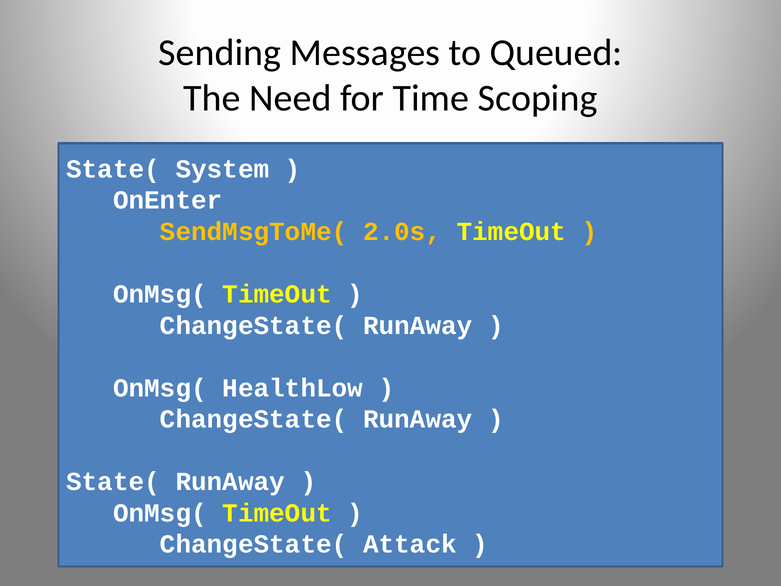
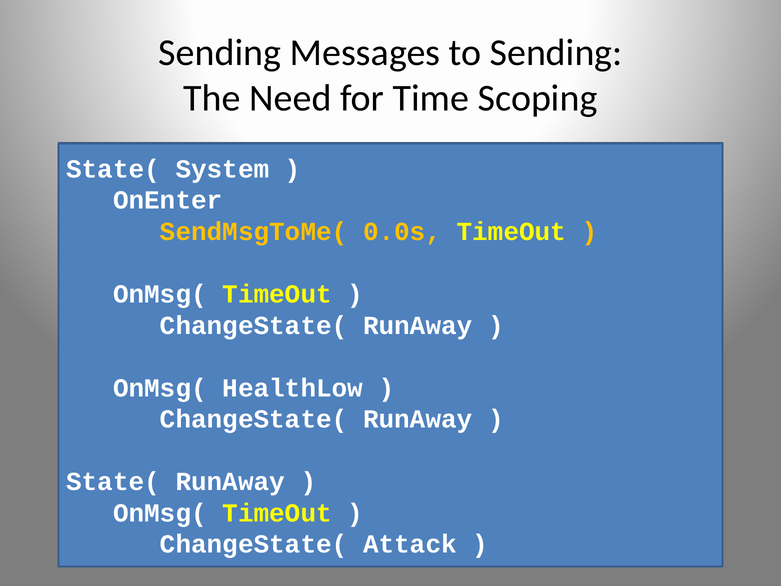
to Queued: Queued -> Sending (556, 53)
2.0s: 2.0s -> 0.0s (402, 232)
